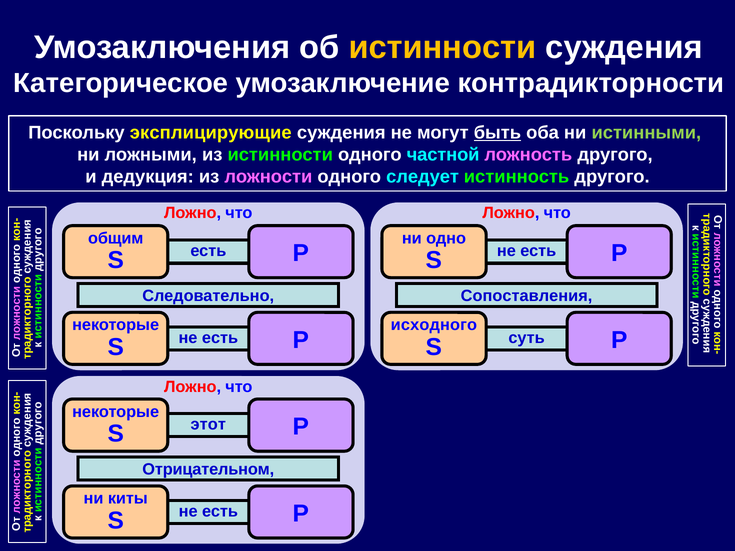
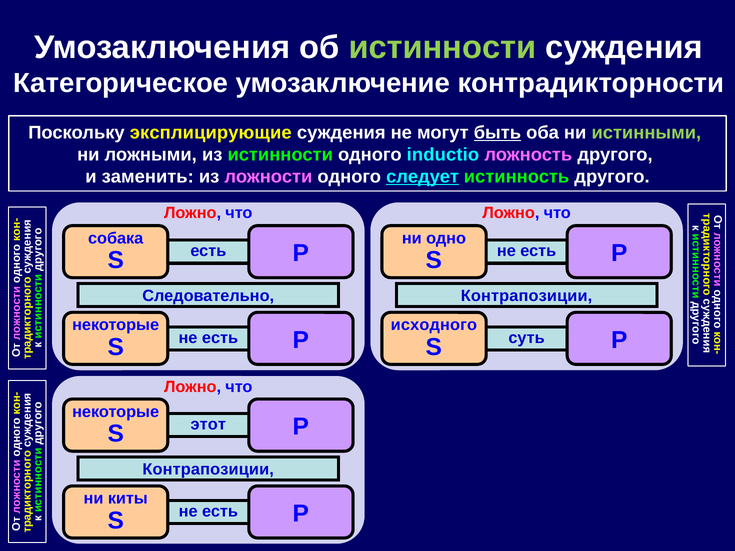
истинности colour: yellow -> light green (442, 47)
частной: частной -> inductio (443, 155)
дедукция: дедукция -> заменить (148, 177)
следует underline: none -> present (423, 177)
общим: общим -> собака (116, 238)
Сопоставления: Сопоставления -> Контрапозиции (526, 296)
Отрицательном: Отрицательном -> Контрапозиции (208, 469)
